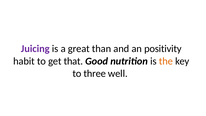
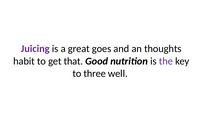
than: than -> goes (102, 49)
positivity: positivity -> thoughts (163, 49)
the colour: orange -> purple (166, 61)
